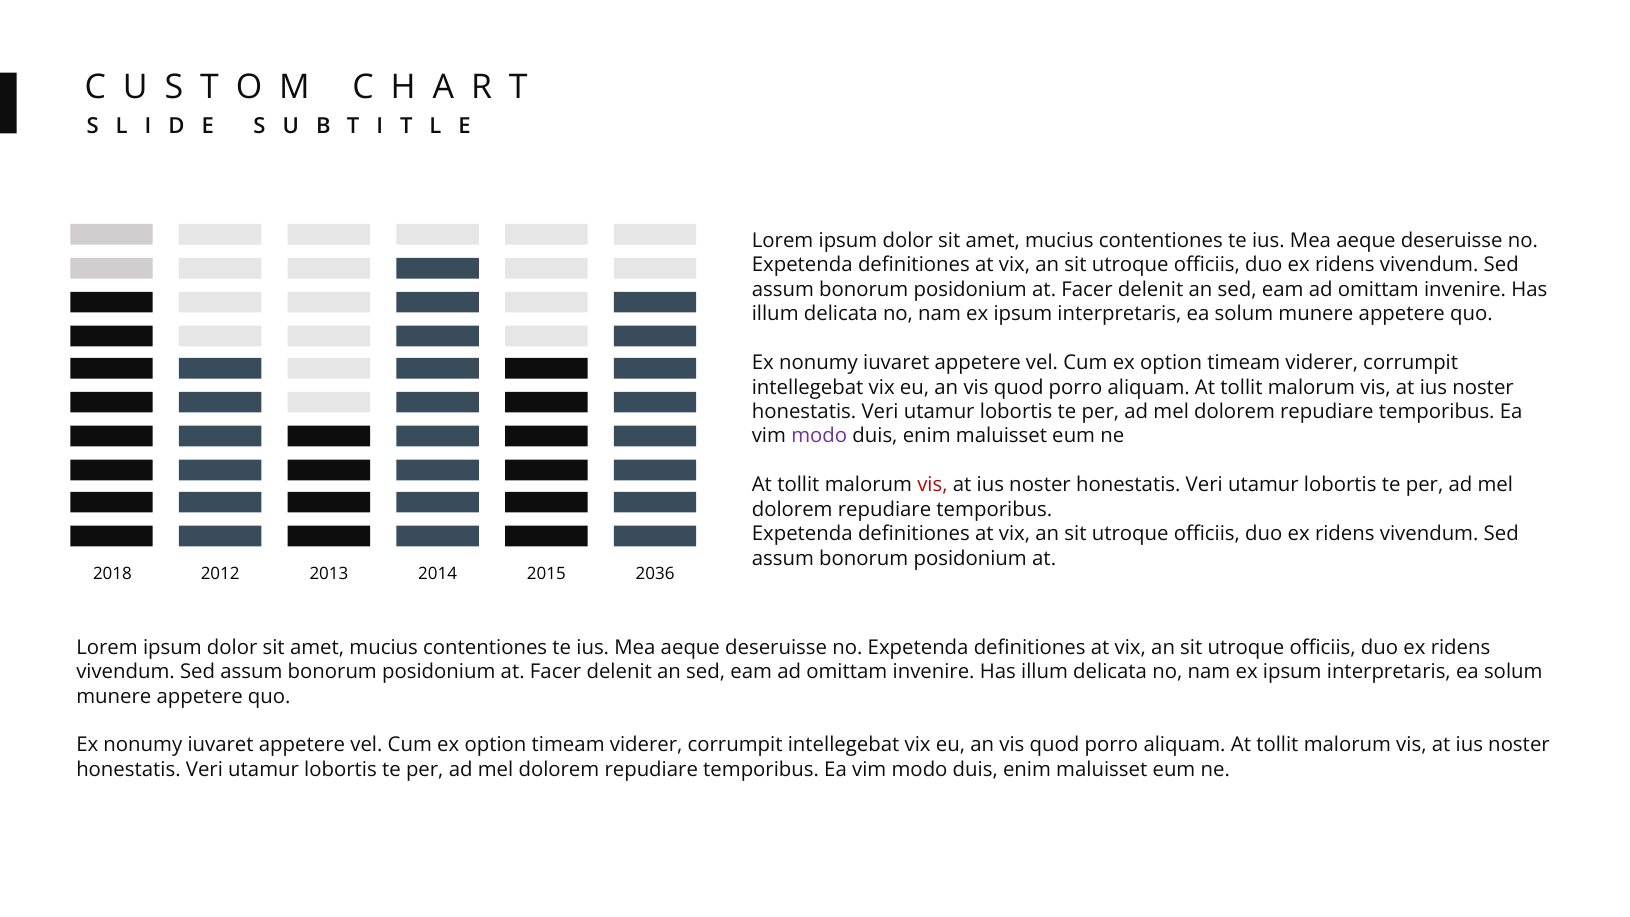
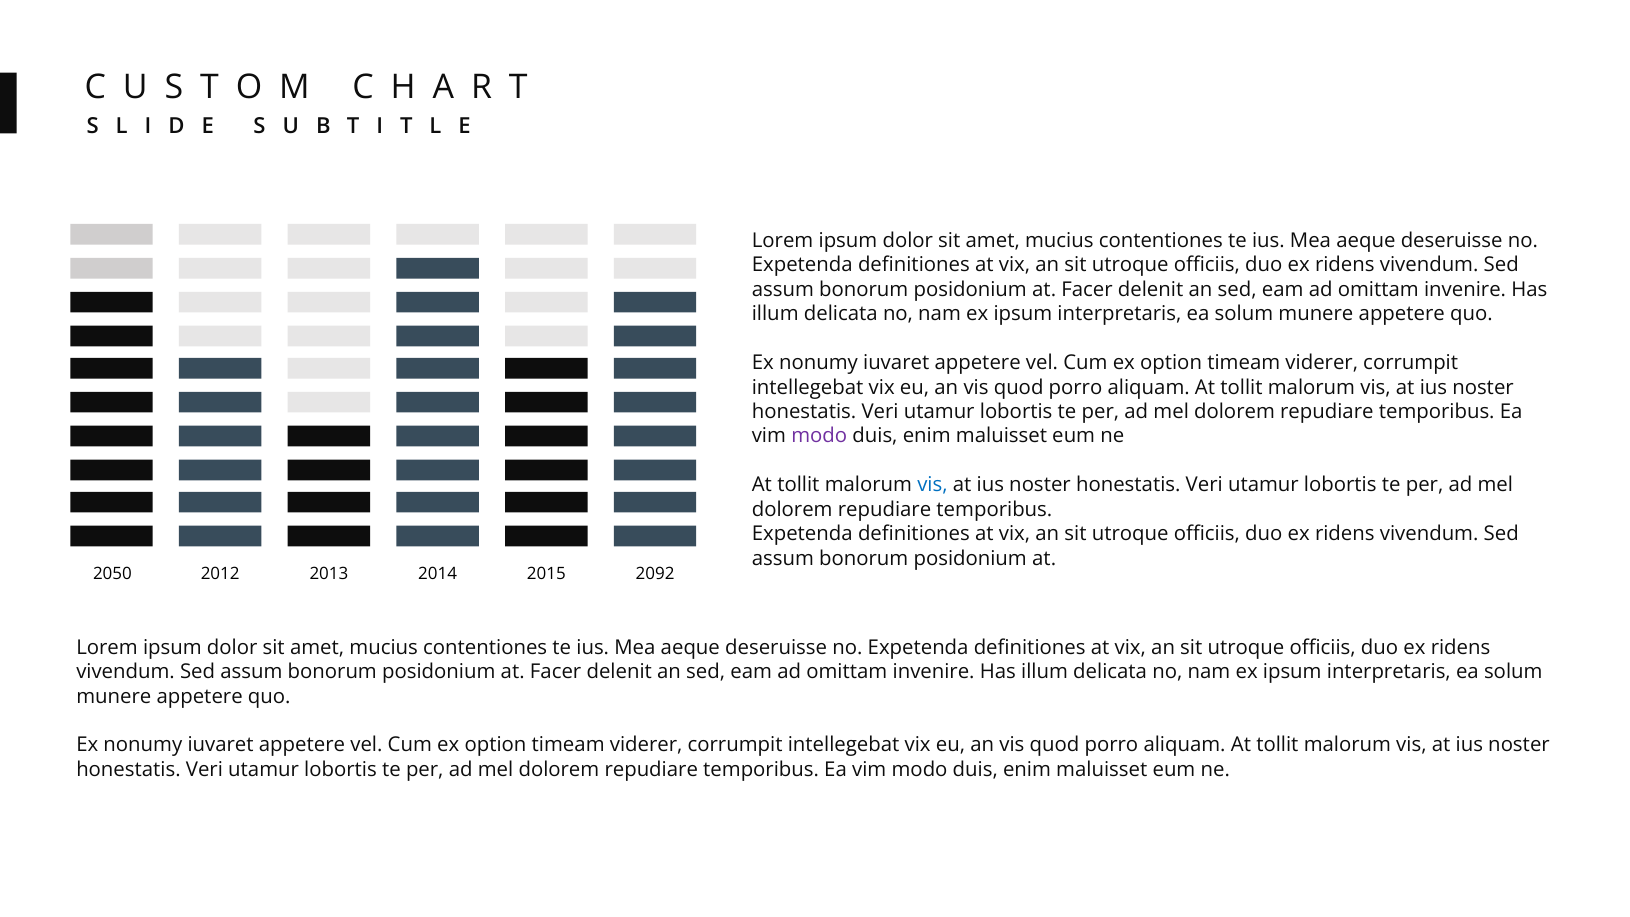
vis colour: red -> blue (932, 485)
2018: 2018 -> 2050 (112, 574)
2036: 2036 -> 2092 (655, 574)
